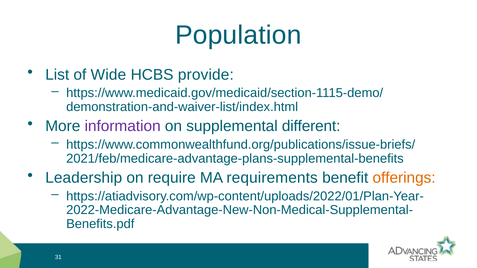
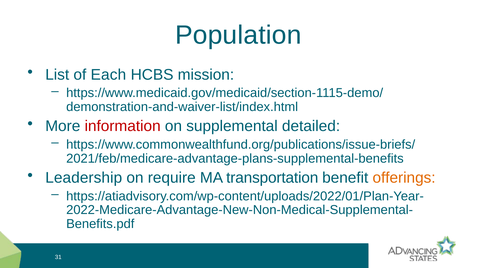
Wide: Wide -> Each (108, 75)
provide: provide -> mission (206, 75)
information colour: purple -> red (123, 126)
different: different -> detailed (311, 126)
requirements: requirements -> transportation (272, 178)
